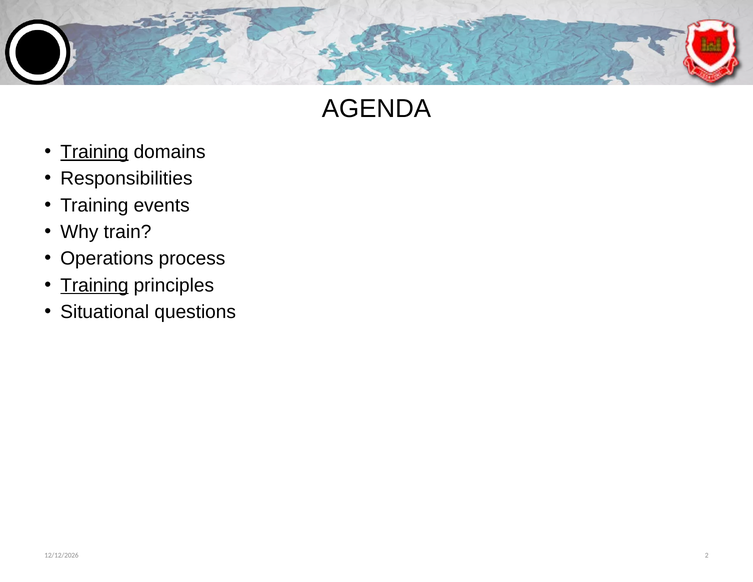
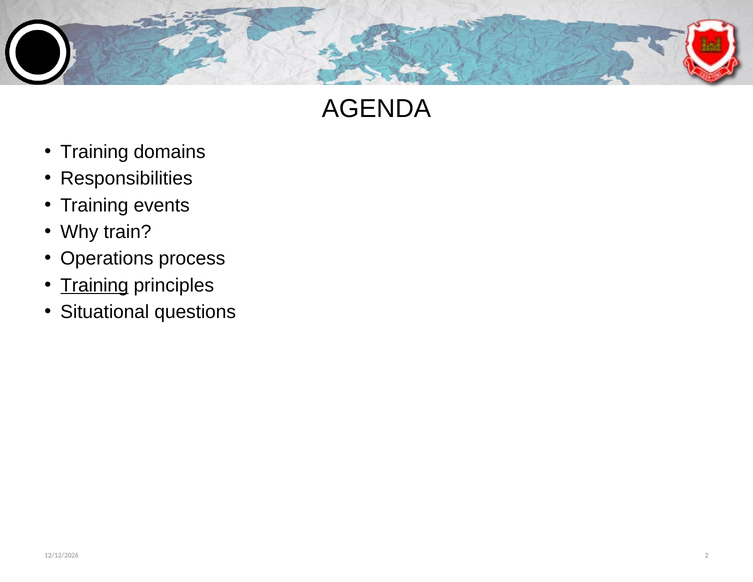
Training underline: present -> none (94, 152)
